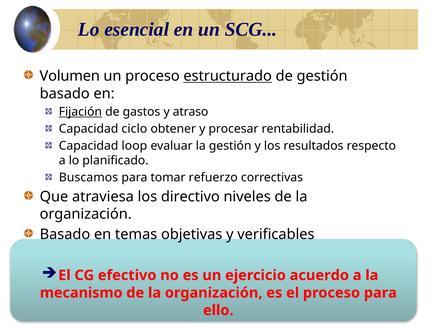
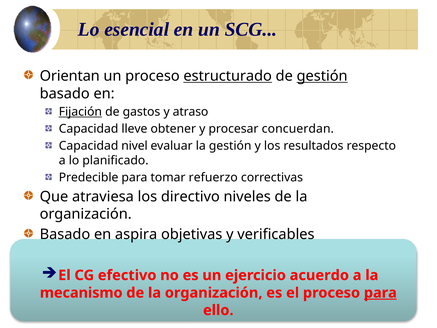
Volumen: Volumen -> Orientan (70, 76)
gestión underline: none -> present (322, 76)
ciclo: ciclo -> lleve (134, 129)
rentabilidad: rentabilidad -> concuerdan (298, 129)
loop: loop -> nivel (134, 146)
Buscamos: Buscamos -> Predecible (89, 177)
temas: temas -> aspira (136, 234)
para underline: none -> present (380, 293)
